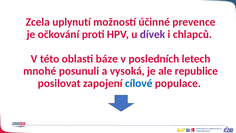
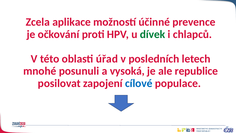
uplynutí: uplynutí -> aplikace (72, 22)
dívek colour: purple -> green (153, 34)
báze: báze -> úřad (107, 59)
